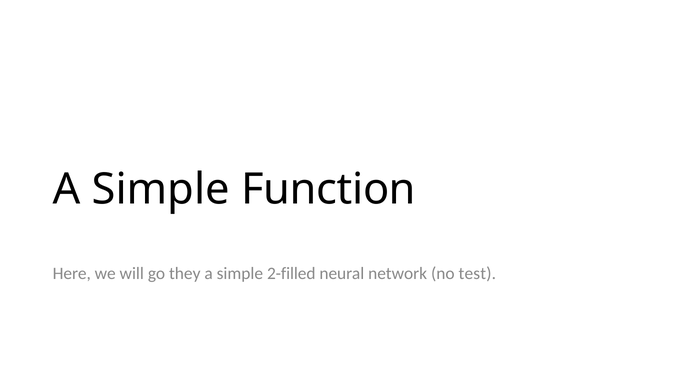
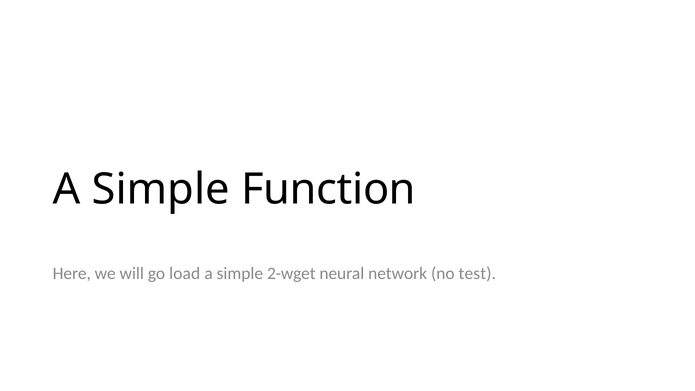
they: they -> load (185, 274)
2-filled: 2-filled -> 2-wget (291, 274)
